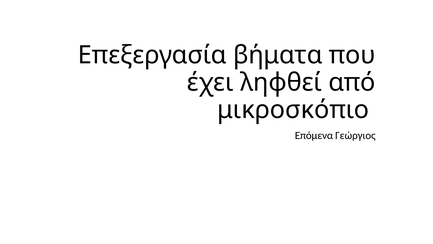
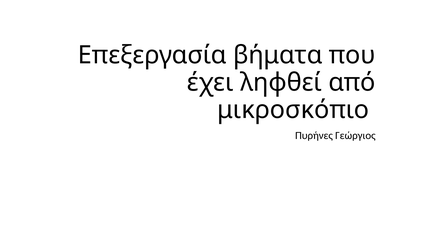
Επόμενα: Επόμενα -> Πυρήνες (314, 135)
